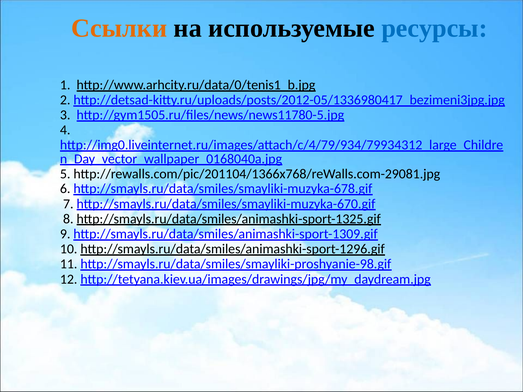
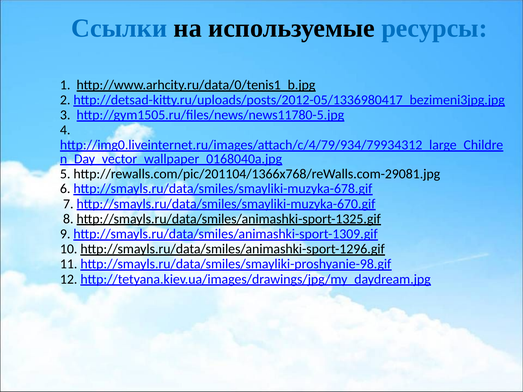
Ссылки colour: orange -> blue (119, 28)
